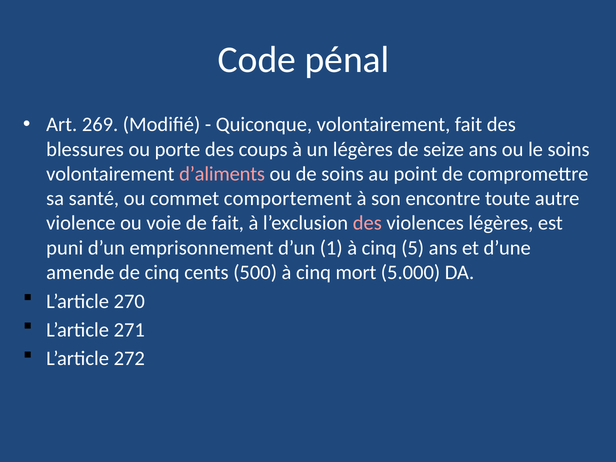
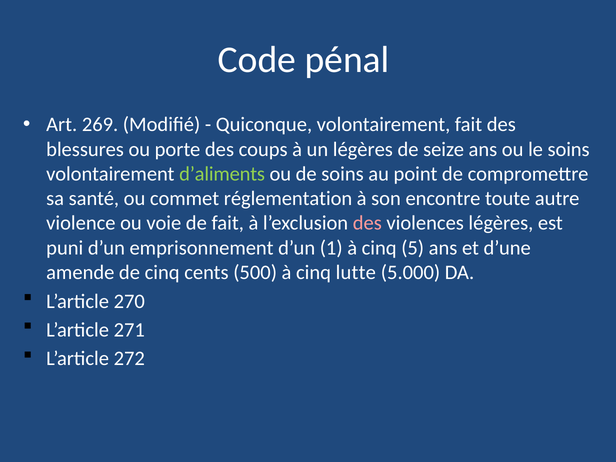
d’aliments colour: pink -> light green (222, 174)
comportement: comportement -> réglementation (288, 199)
mort: mort -> lutte (356, 272)
